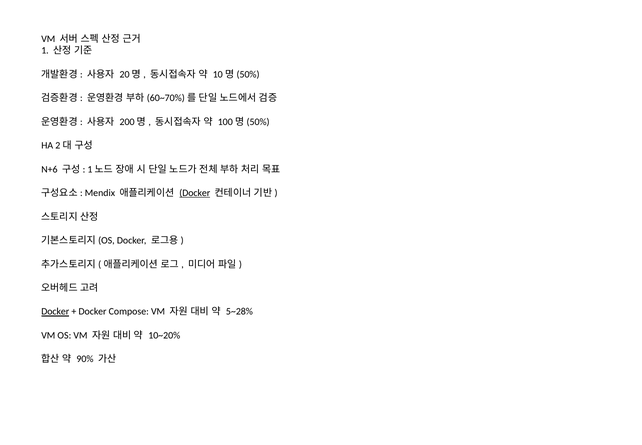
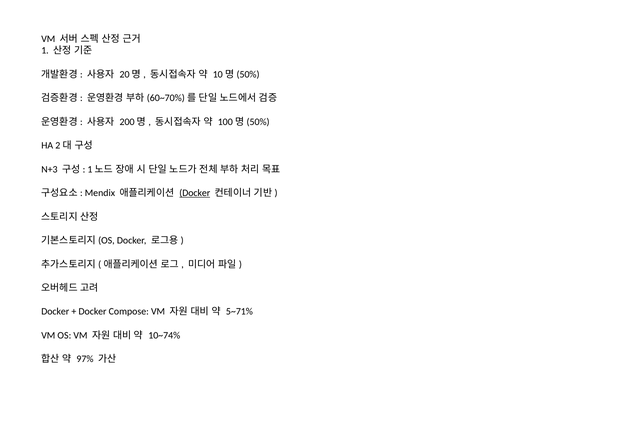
N+6: N+6 -> N+3 (49, 169)
Docker underline: present -> none (55, 311)
5~28%: 5~28% -> 5~71% (239, 311)
10~20%: 10~20% -> 10~74% (164, 335)
90%: 90% -> 97% (85, 359)
